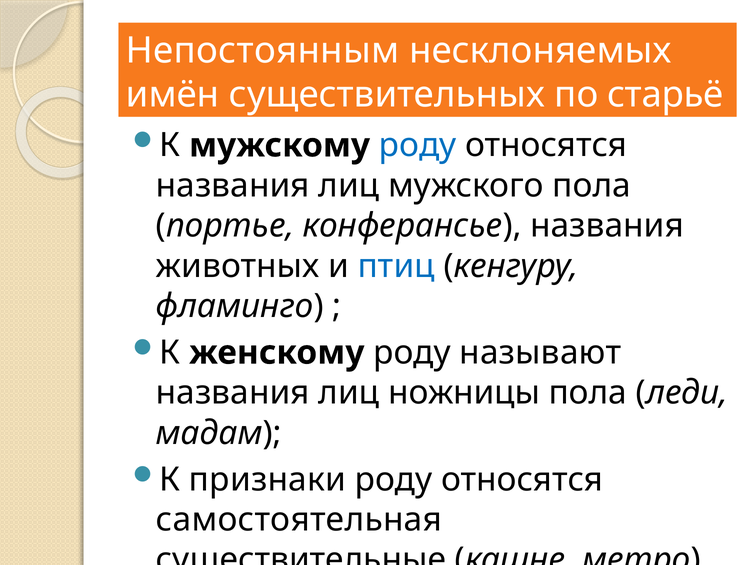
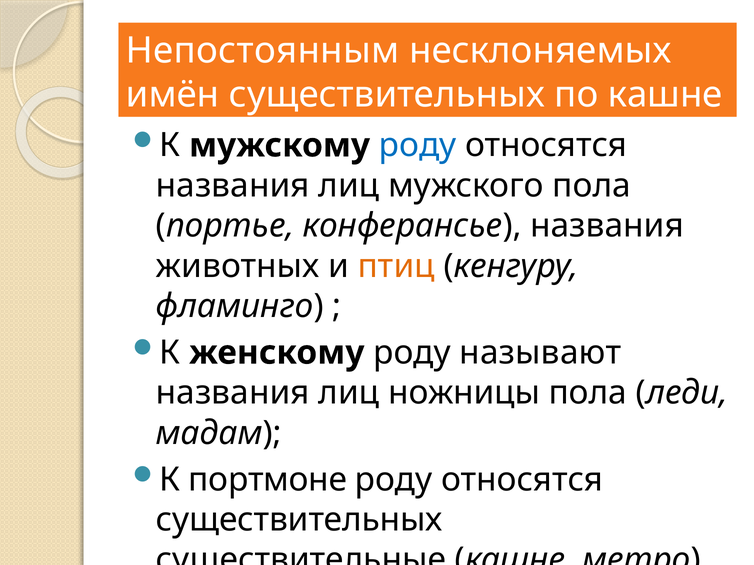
по старьё: старьё -> кашне (665, 95)
птиц colour: blue -> orange (396, 266)
признаки: признаки -> портмоне (268, 480)
самостоятельная: самостоятельная -> существительных (299, 520)
